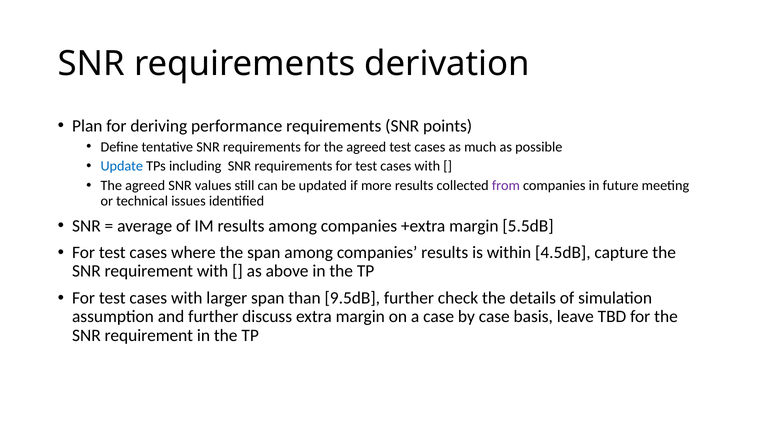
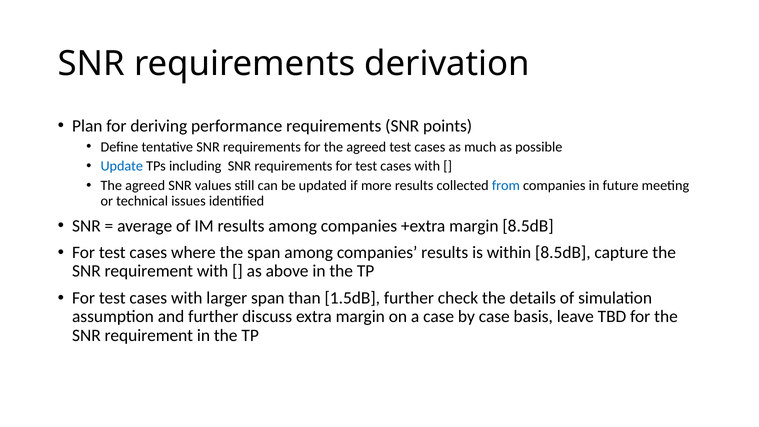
from colour: purple -> blue (506, 185)
margin 5.5dB: 5.5dB -> 8.5dB (528, 226)
within 4.5dB: 4.5dB -> 8.5dB (563, 252)
9.5dB: 9.5dB -> 1.5dB (352, 298)
